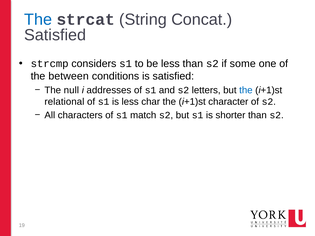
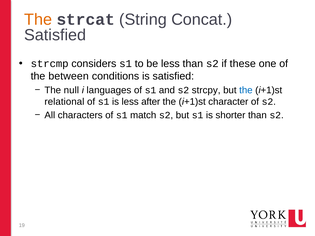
The colour: blue -> orange (38, 20)
some: some -> these (243, 64)
addresses: addresses -> languages (109, 90)
letters: letters -> strcpy (206, 90)
char: char -> after (151, 102)
